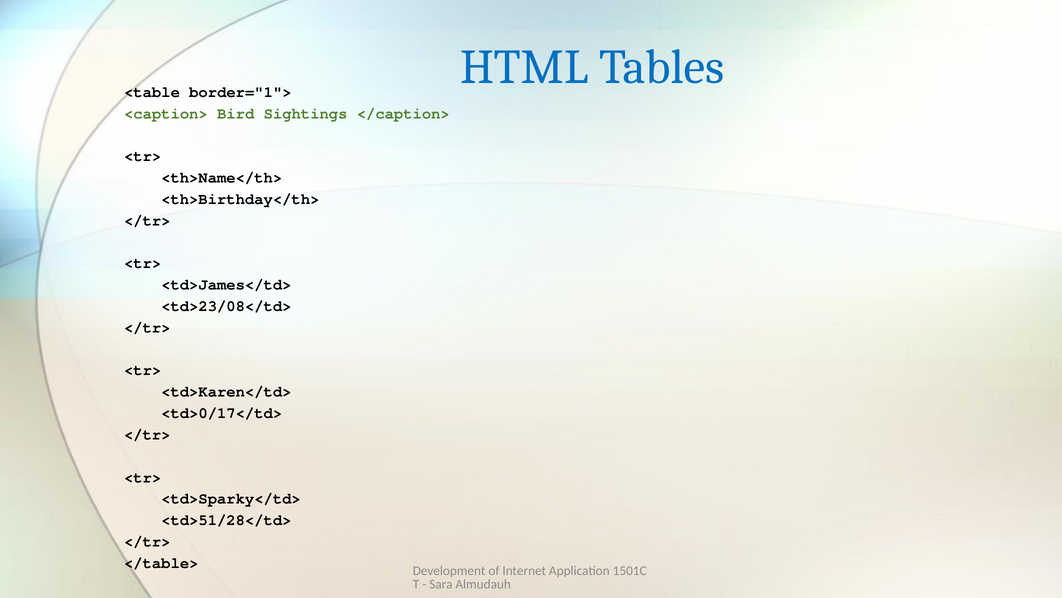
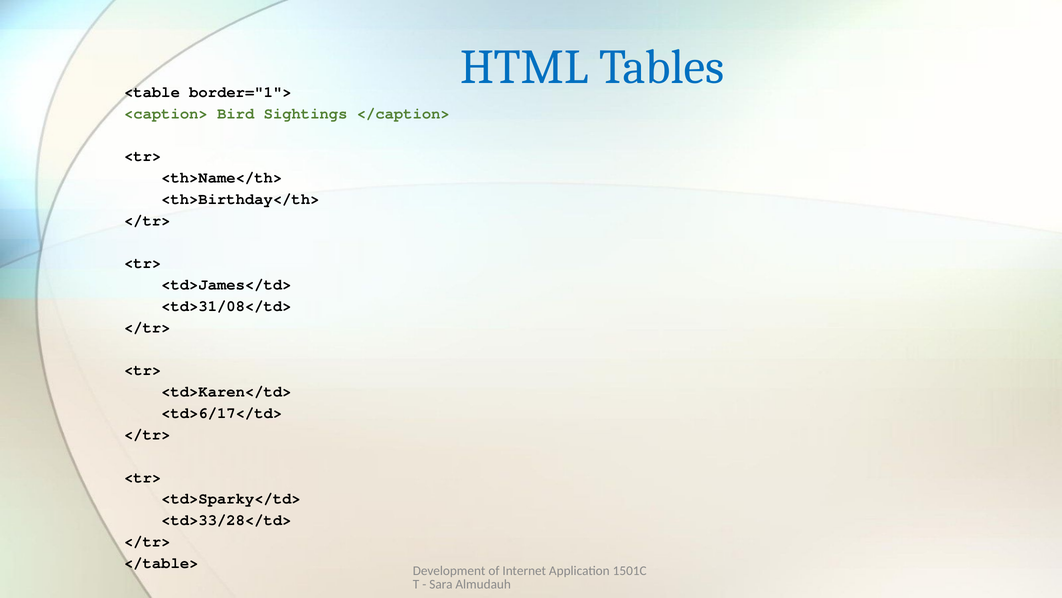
<td>23/08</td>: <td>23/08</td> -> <td>31/08</td> (226, 306)
<td>0/17</td>: <td>0/17</td> -> <td>6/17</td> (222, 413)
<td>51/28</td>: <td>51/28</td> -> <td>33/28</td> (226, 520)
